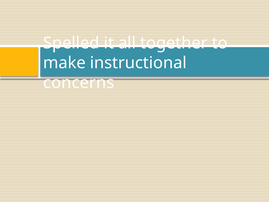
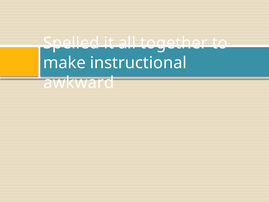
concerns: concerns -> awkward (79, 83)
